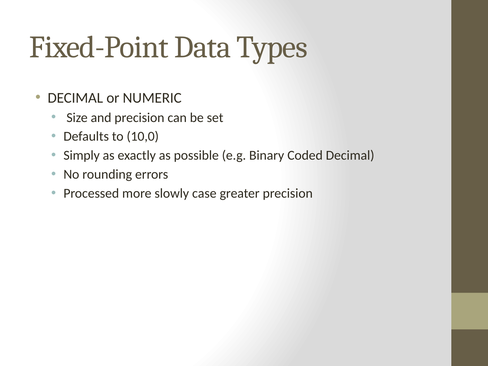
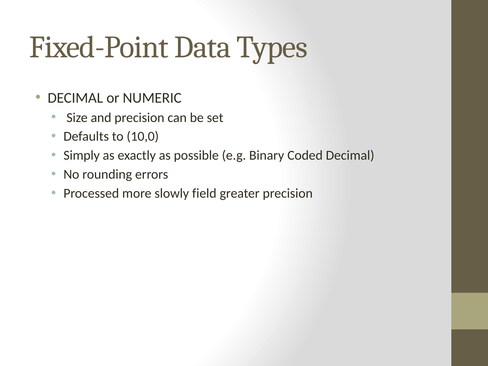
case: case -> field (204, 193)
